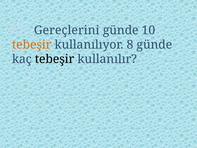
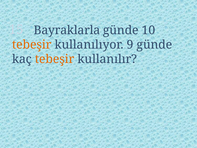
Gereçlerini: Gereçlerini -> Bayraklarla (67, 30)
8: 8 -> 9 (130, 45)
tebeşir colour: black -> orange (55, 59)
